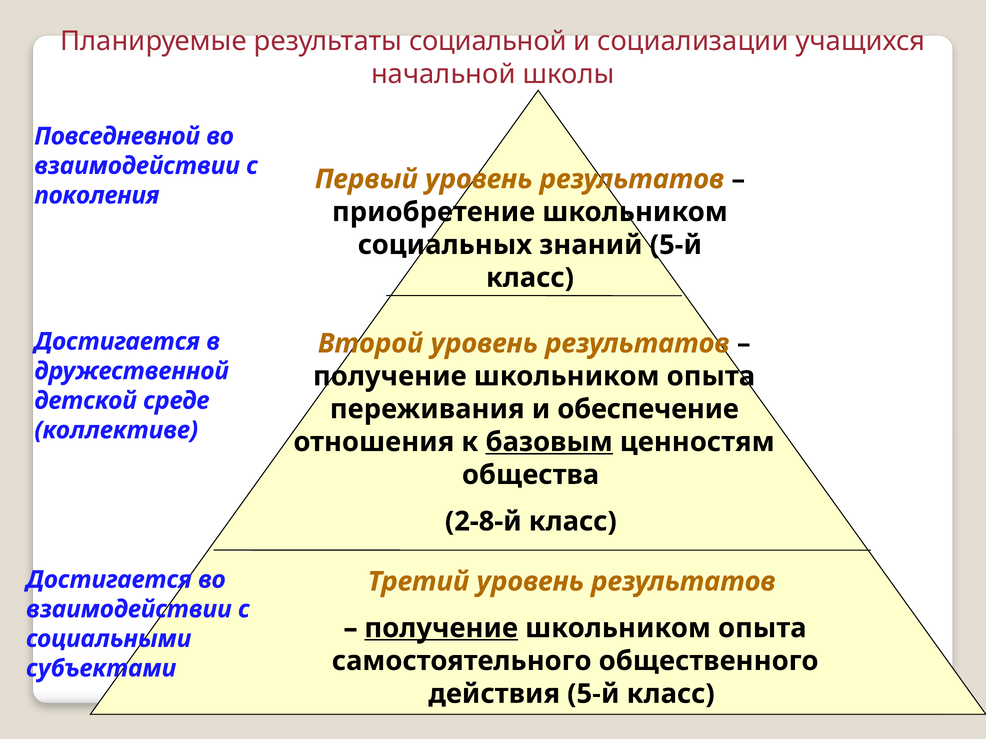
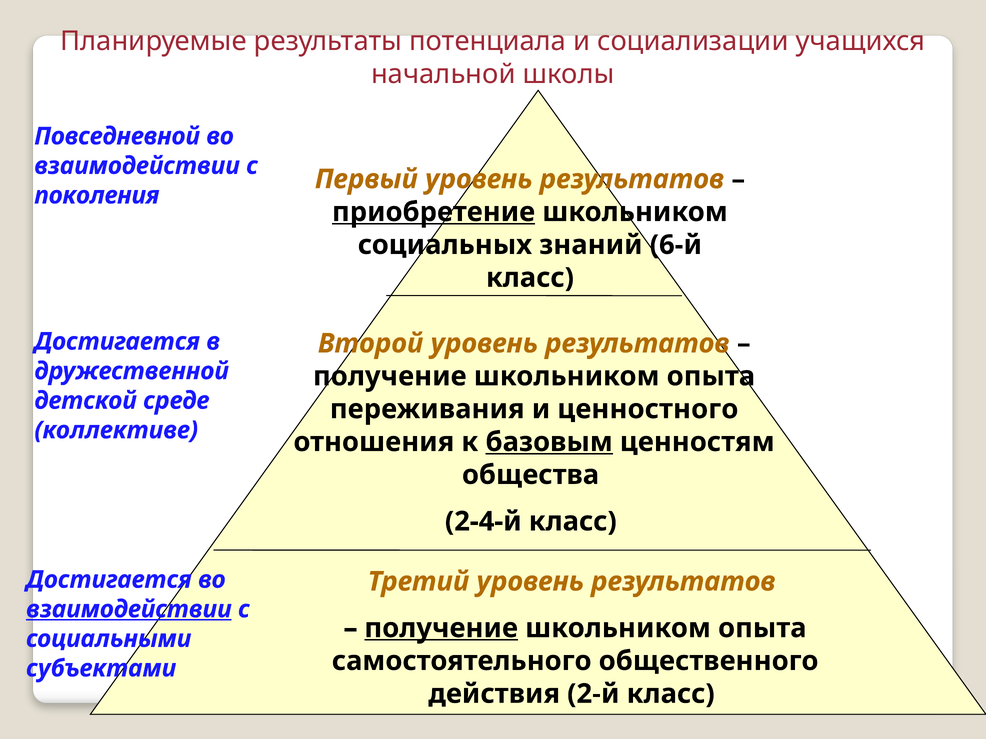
социальной: социальной -> потенциала (488, 41)
приобретение underline: none -> present (434, 212)
знаний 5-й: 5-й -> 6-й (676, 245)
обеспечение: обеспечение -> ценностного (648, 409)
2-8-й: 2-8-й -> 2-4-й (483, 522)
взаимодействии underline: none -> present (129, 610)
действия 5-й: 5-й -> 2-й (593, 694)
